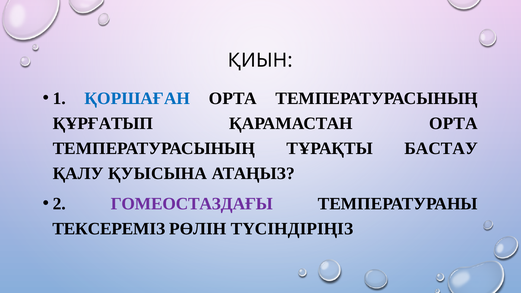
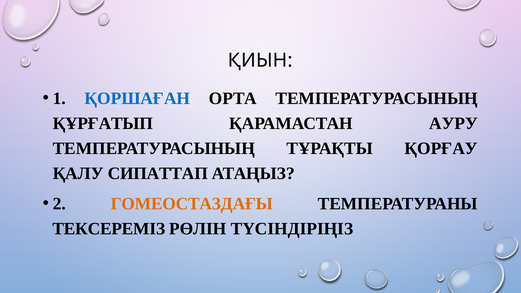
ҚАРАМАСТАН ОРТА: ОРТА -> АУРУ (453, 123)
БАСТАУ: БАСТАУ -> ҚОРҒАУ (441, 148)
ҚУЫСЫНА: ҚУЫСЫНА -> СИПАТТАП (158, 173)
ГОМЕОСТАЗДАҒЫ colour: purple -> orange (192, 204)
